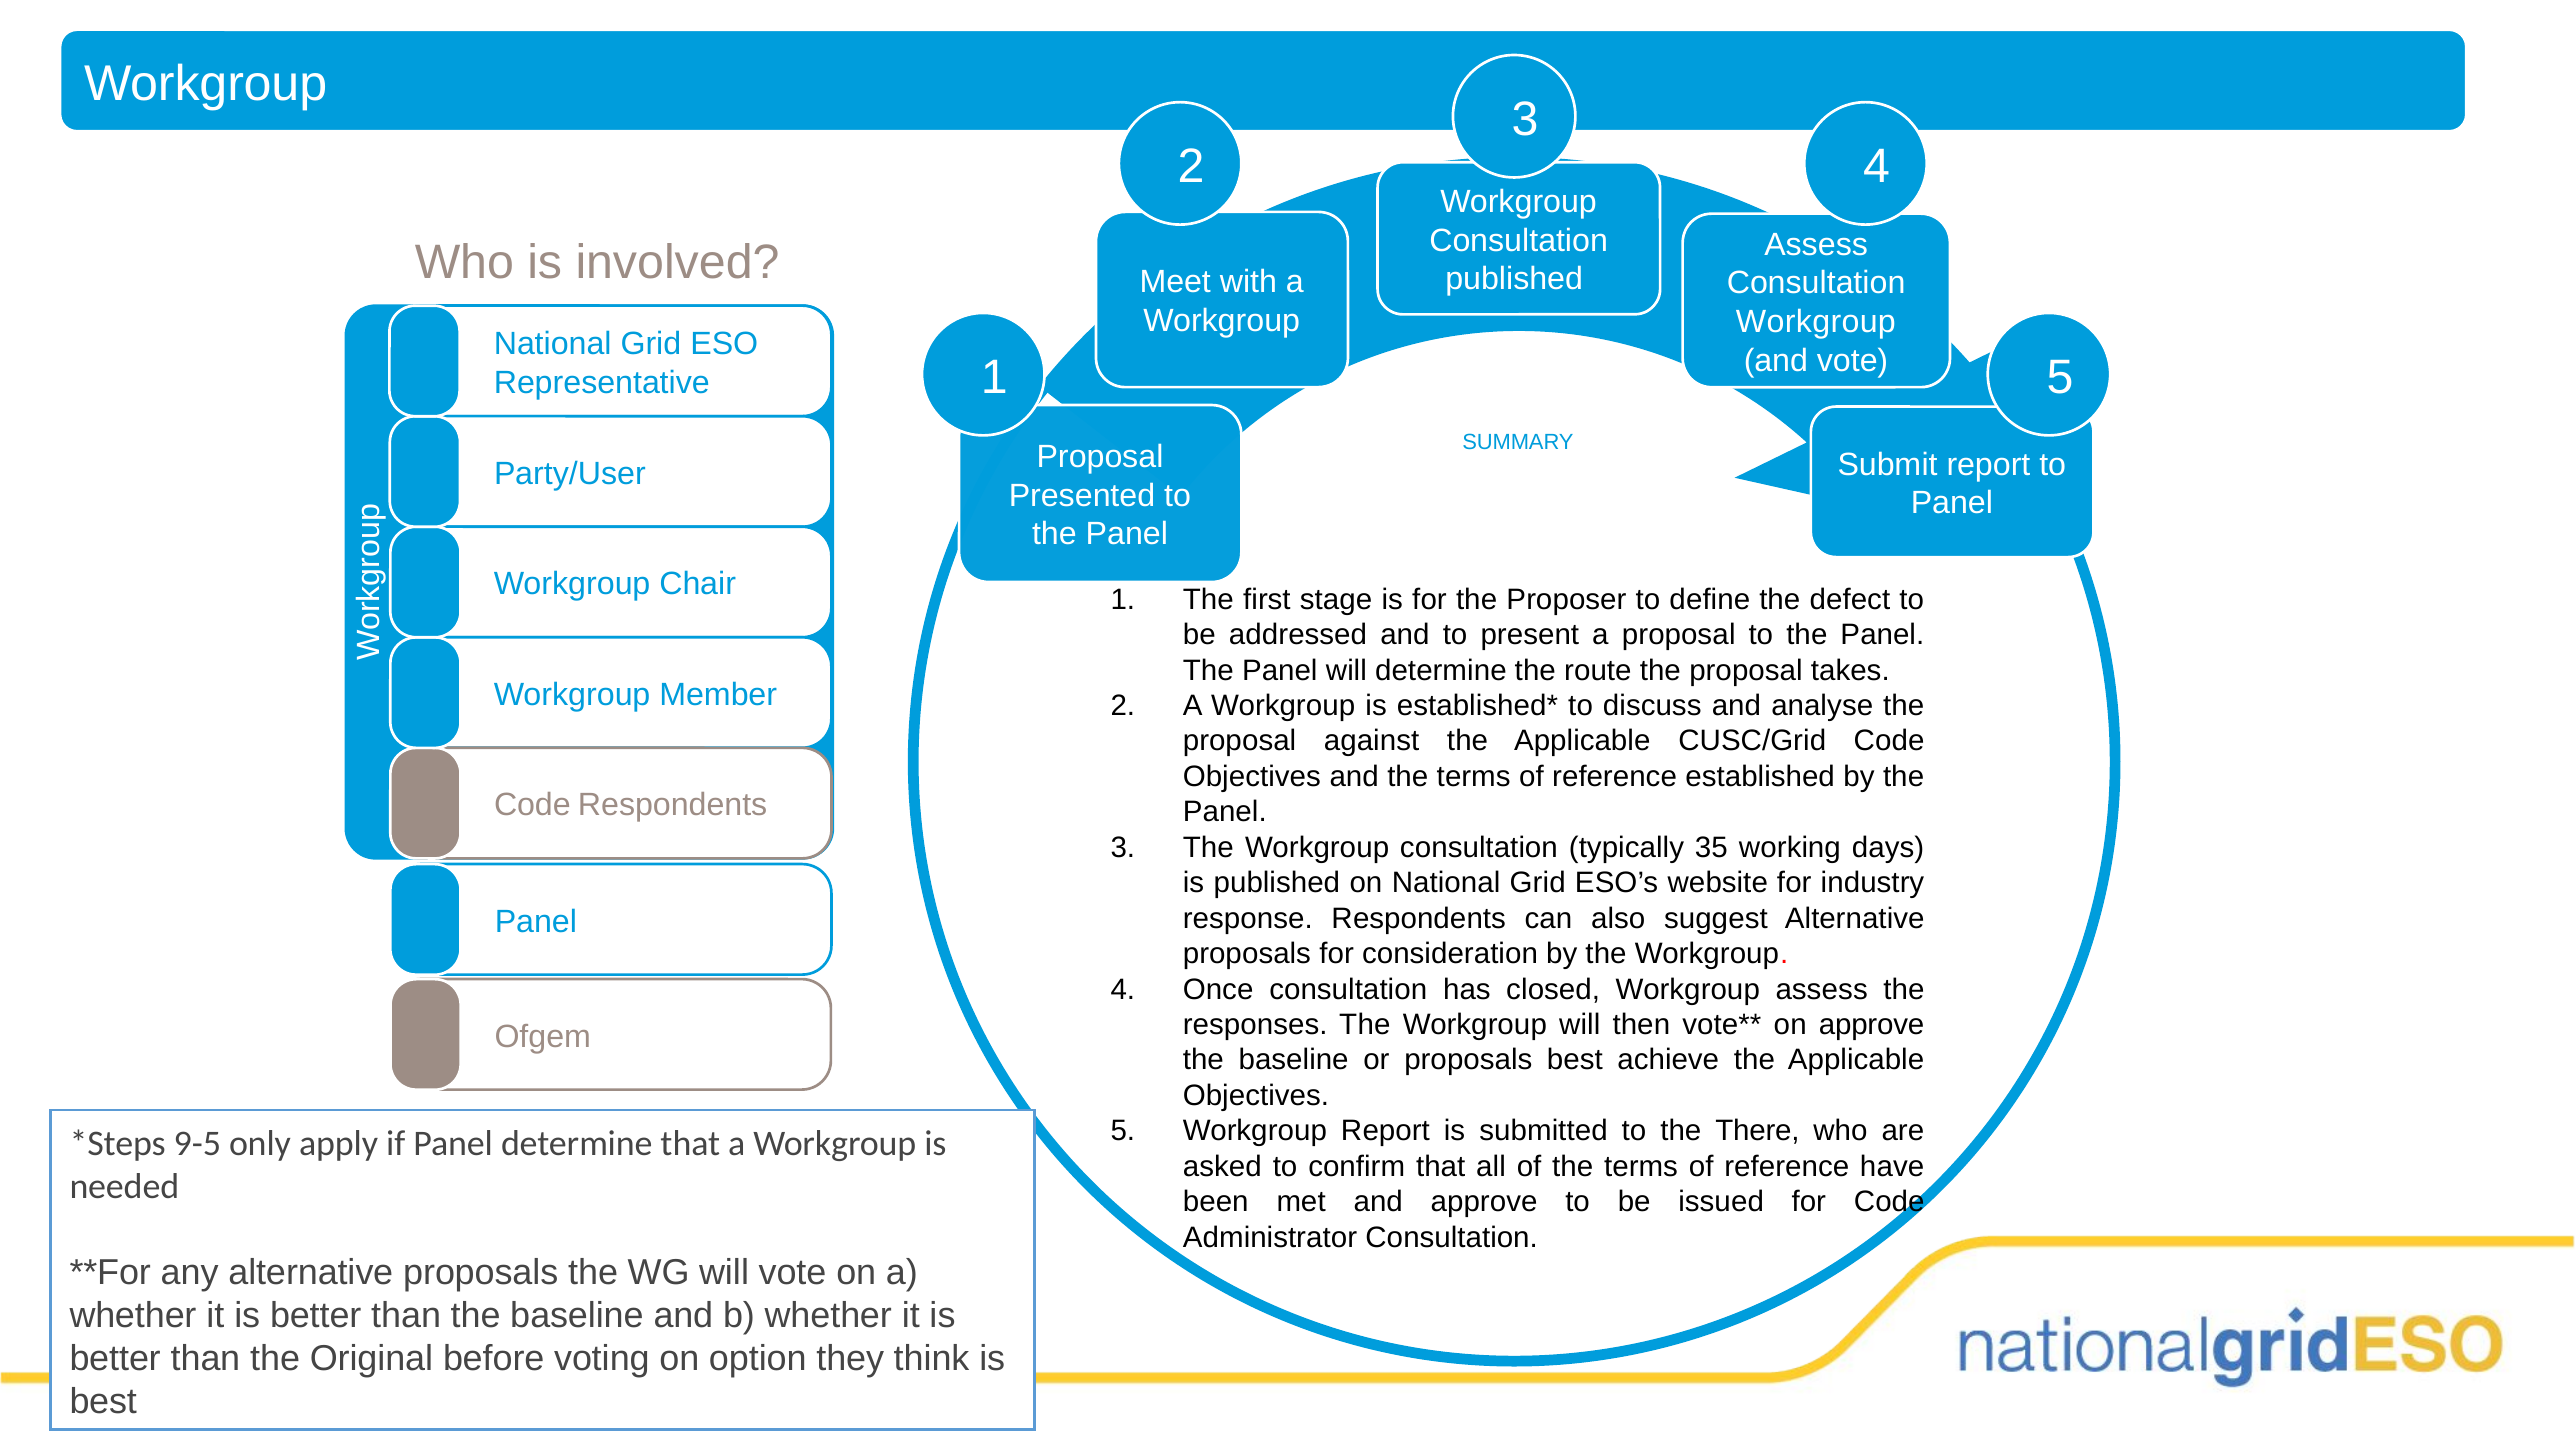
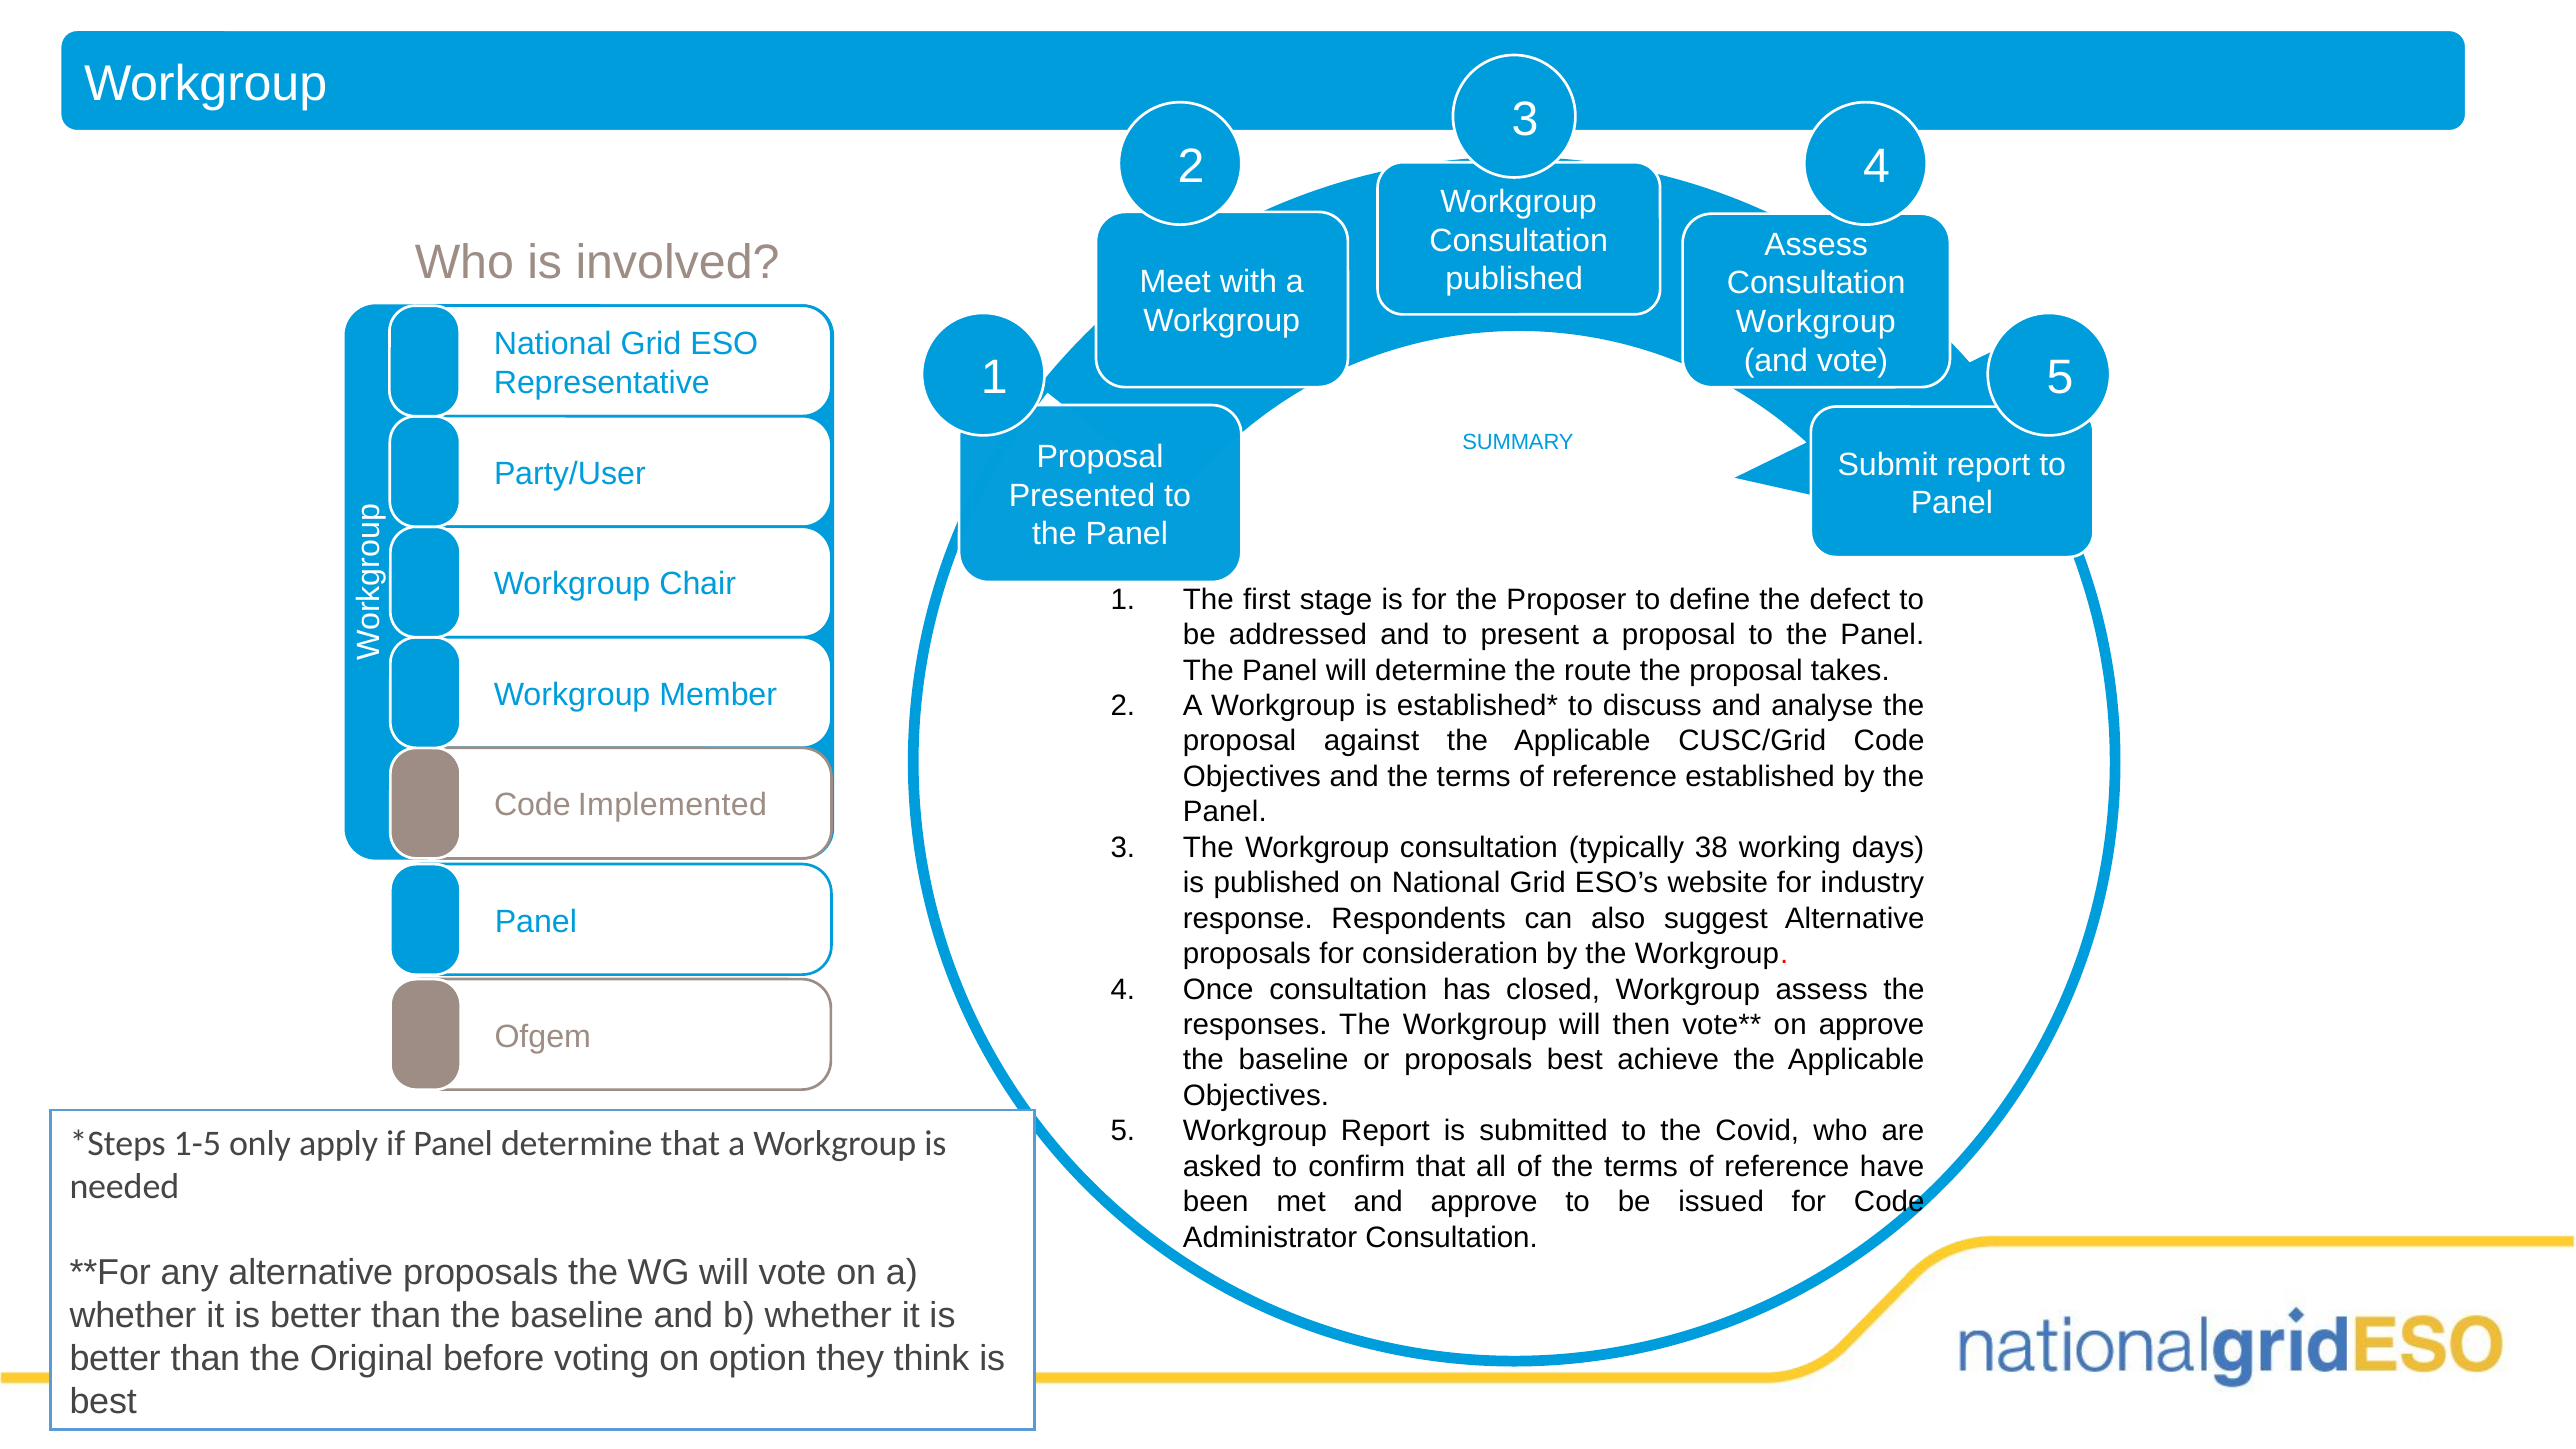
Code Respondents: Respondents -> Implemented (672, 805)
35: 35 -> 38 (1711, 847)
There: There -> Covid (1757, 1131)
9-5: 9-5 -> 1-5 (197, 1143)
